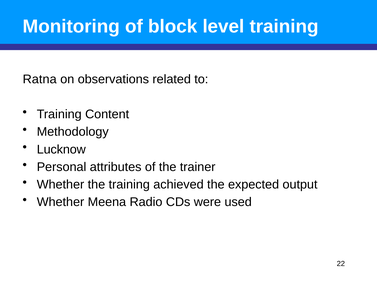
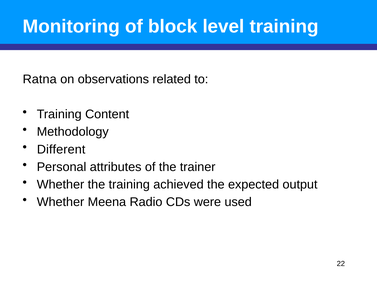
Lucknow: Lucknow -> Different (61, 150)
